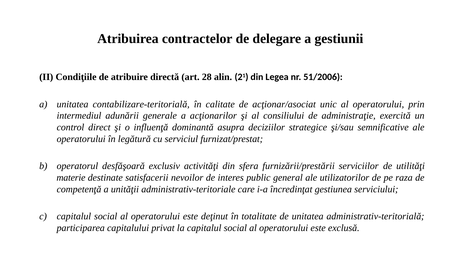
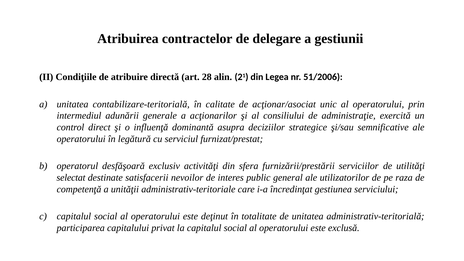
materie: materie -> selectat (71, 178)
